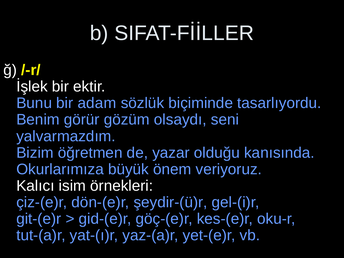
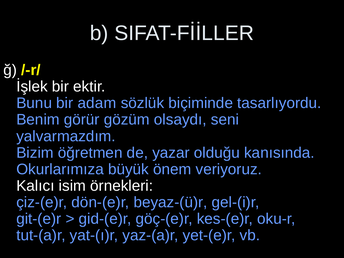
şeydir-(ü)r: şeydir-(ü)r -> beyaz-(ü)r (170, 202)
